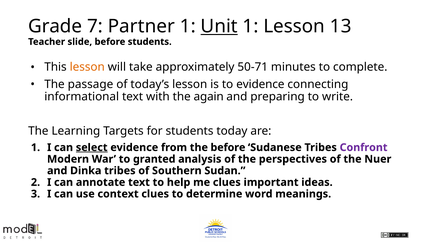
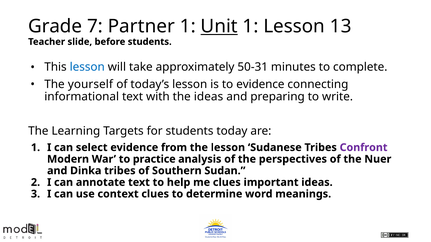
lesson colour: orange -> blue (87, 67)
50-71: 50-71 -> 50-31 (253, 67)
passage: passage -> yourself (90, 84)
the again: again -> ideas (209, 97)
select underline: present -> none (92, 148)
the before: before -> lesson (228, 148)
granted: granted -> practice (154, 159)
